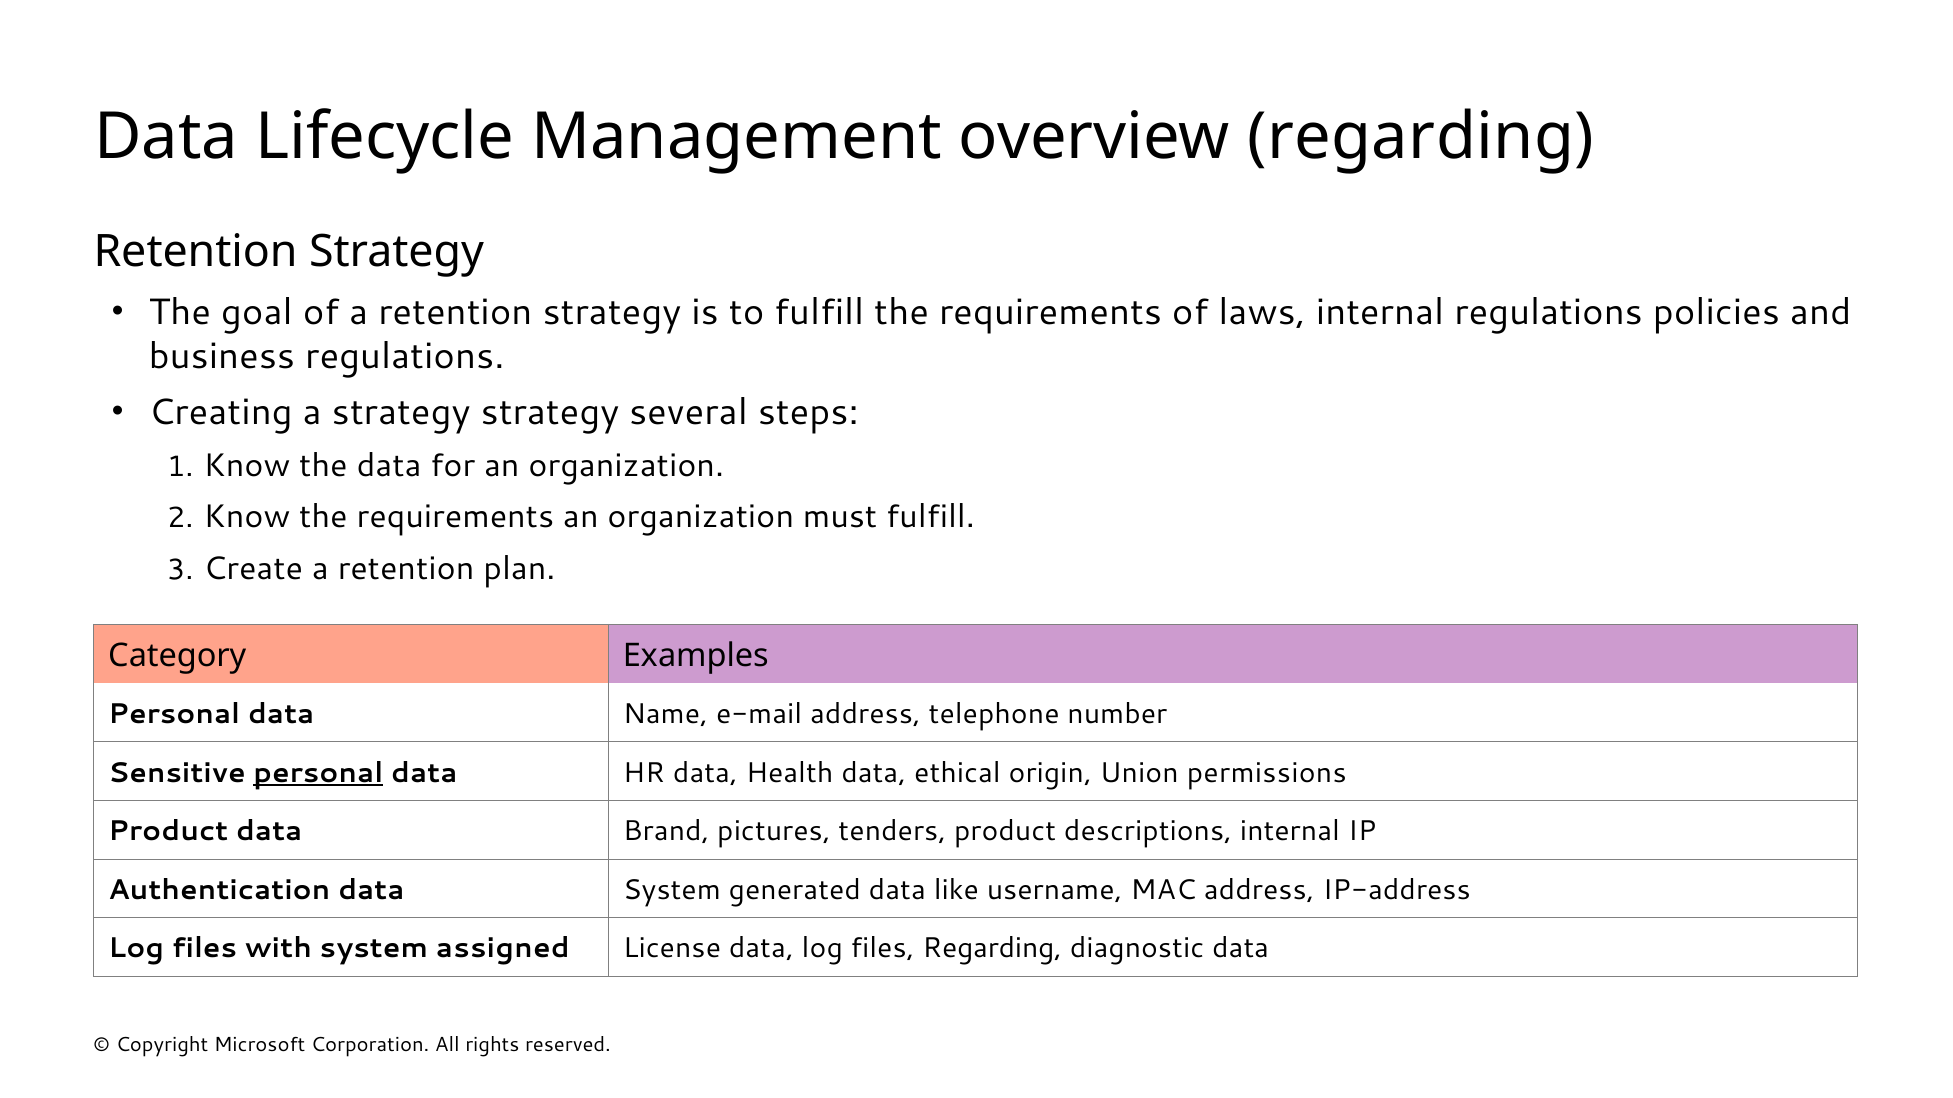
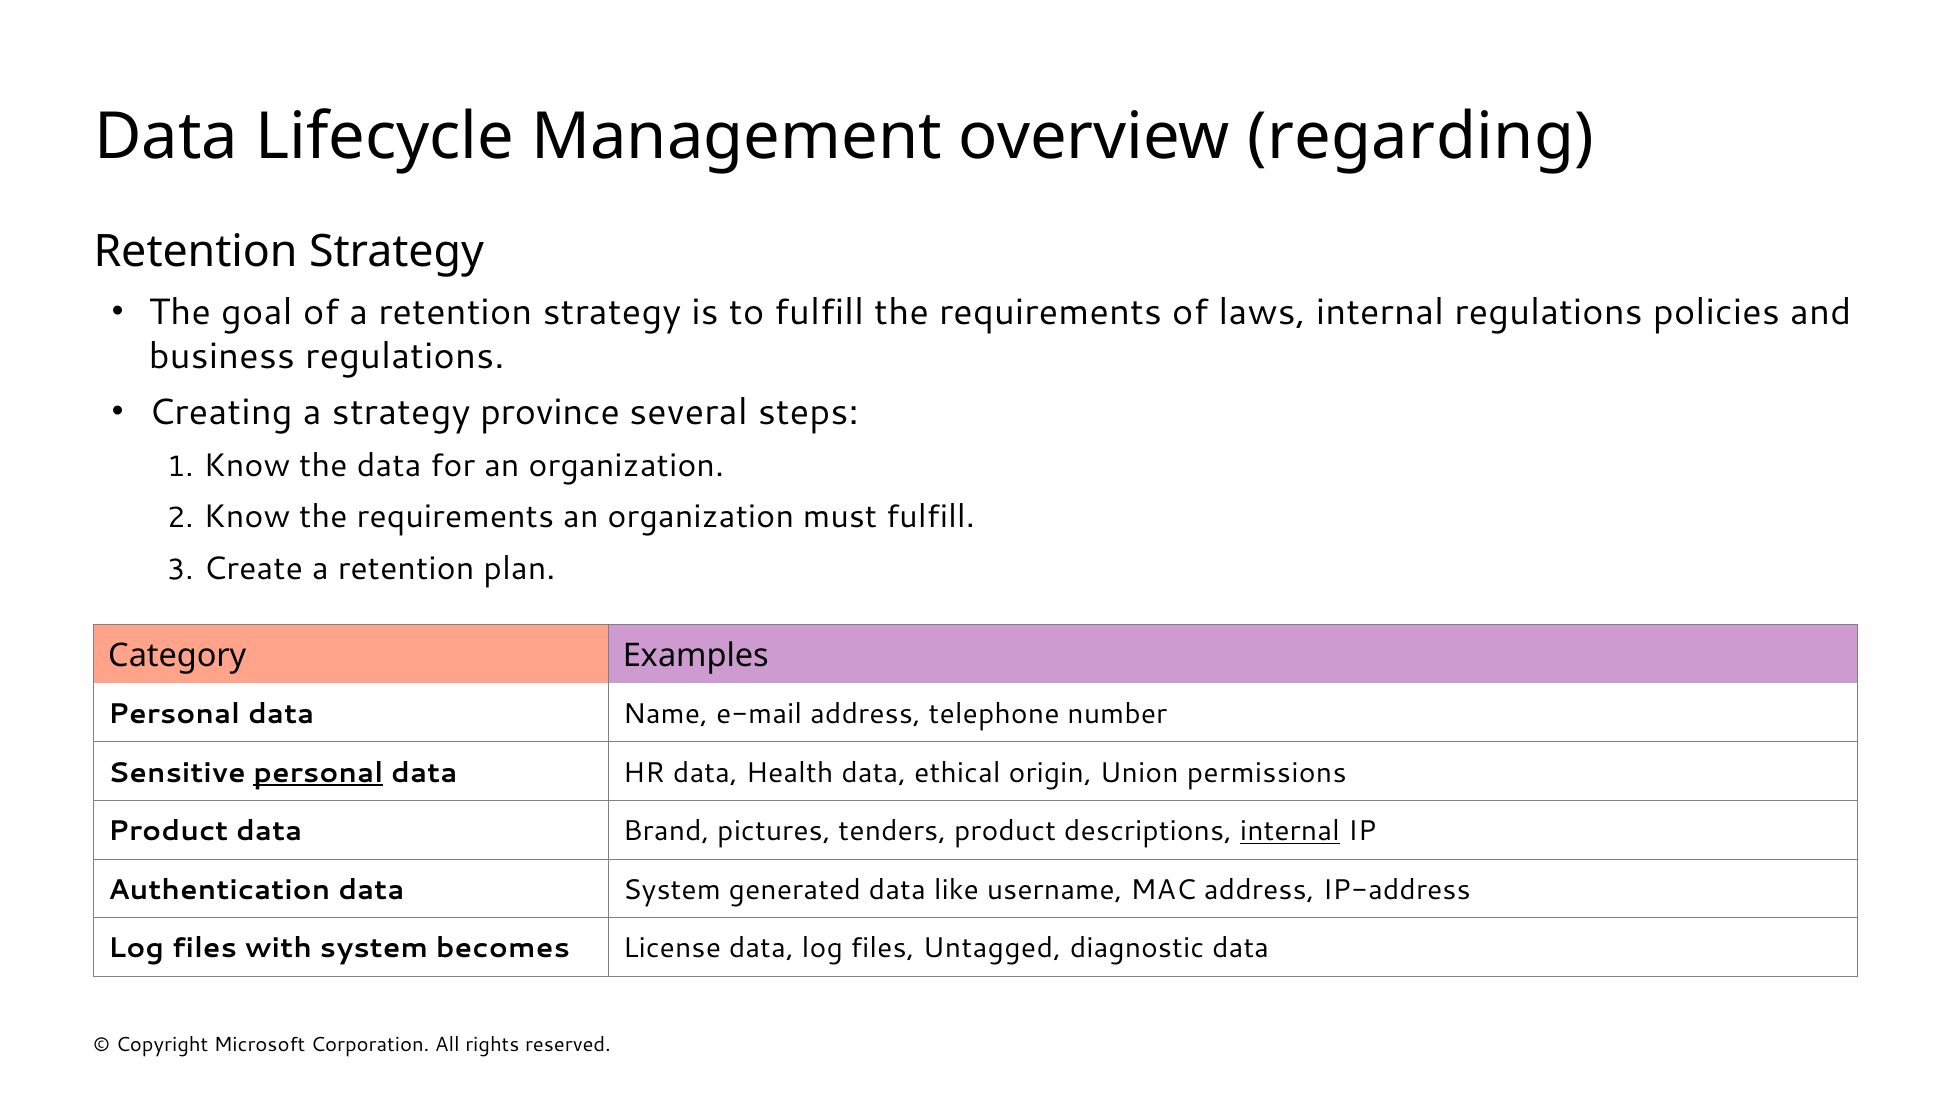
strategy strategy: strategy -> province (550, 413)
internal underline: none -> present (1290, 832)
assigned: assigned -> becomes (503, 949)
files Regarding: Regarding -> Untagged (992, 949)
